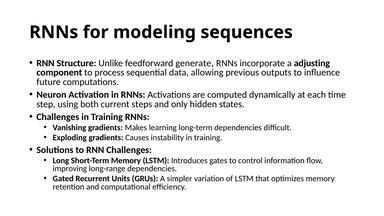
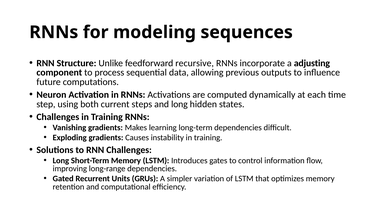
generate: generate -> recursive (195, 63)
and only: only -> long (179, 104)
